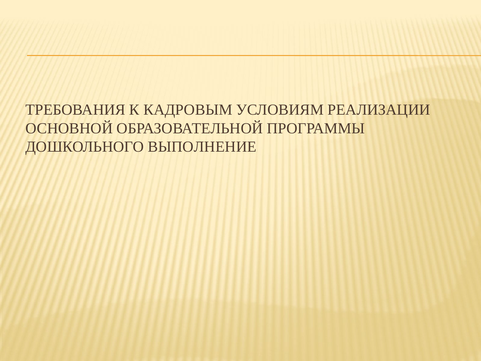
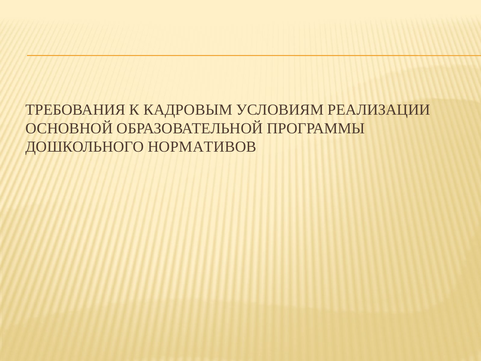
ВЫПОЛНЕНИЕ: ВЫПОЛНЕНИЕ -> НОРМАТИВОВ (202, 147)
